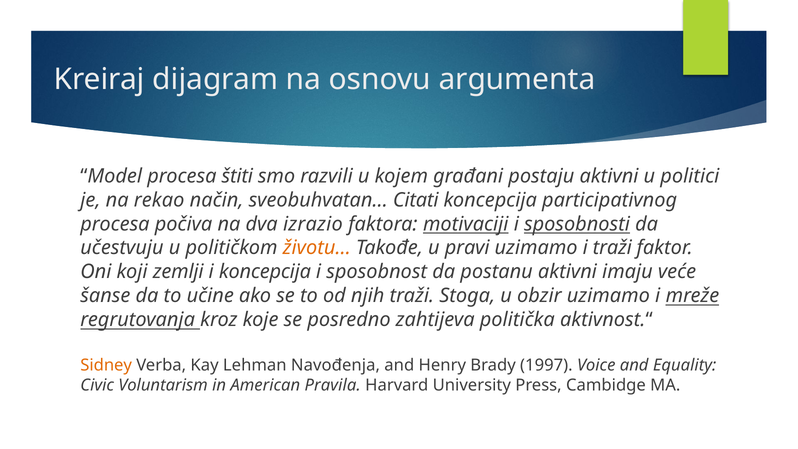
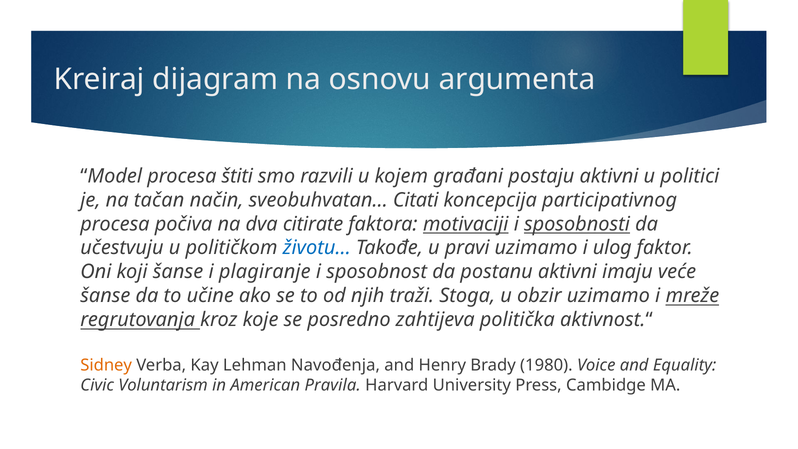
rekao: rekao -> tačan (159, 200)
izrazio: izrazio -> citirate (313, 224)
životu colour: orange -> blue (317, 248)
i traži: traži -> ulog (612, 248)
koji zemlji: zemlji -> šanse (178, 272)
i koncepcija: koncepcija -> plagiranje (265, 272)
1997: 1997 -> 1980 (546, 365)
